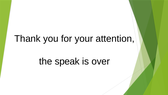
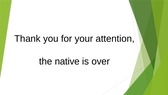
speak: speak -> native (67, 61)
